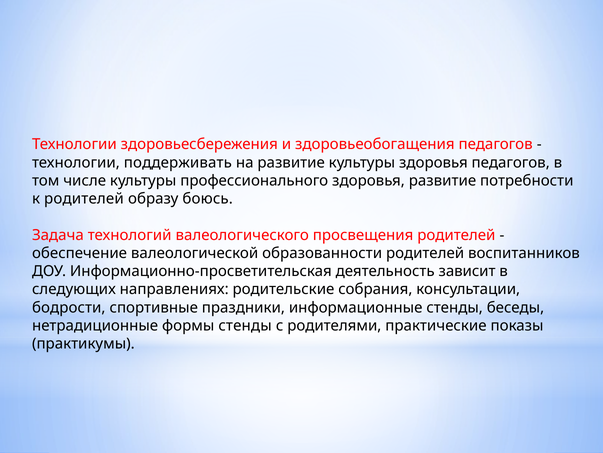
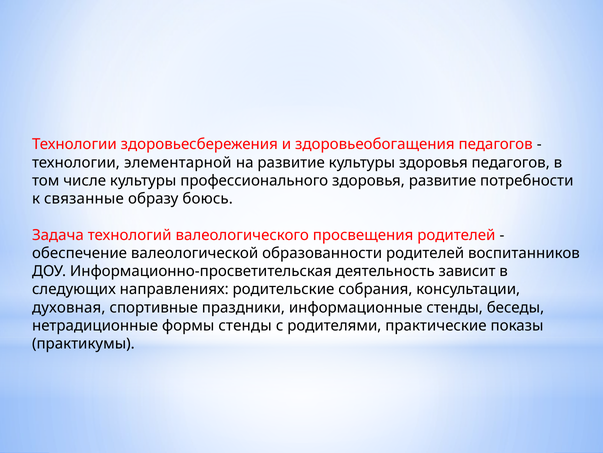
поддерживать: поддерживать -> элементарной (178, 162)
к родителей: родителей -> связанные (84, 198)
бодрости: бодрости -> духовная (69, 307)
